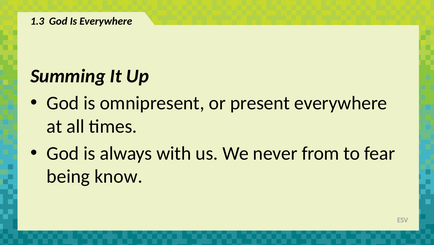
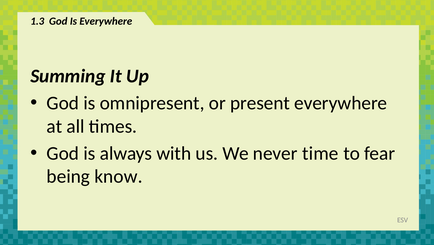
from: from -> time (320, 153)
